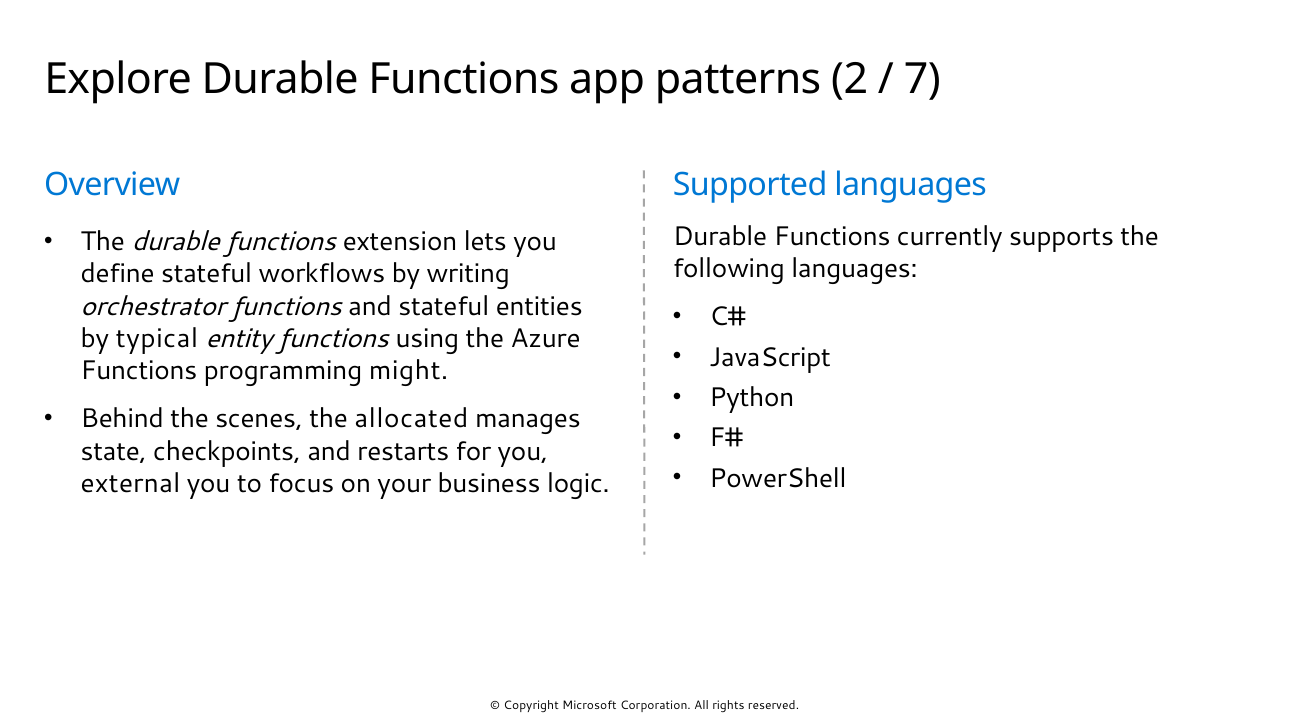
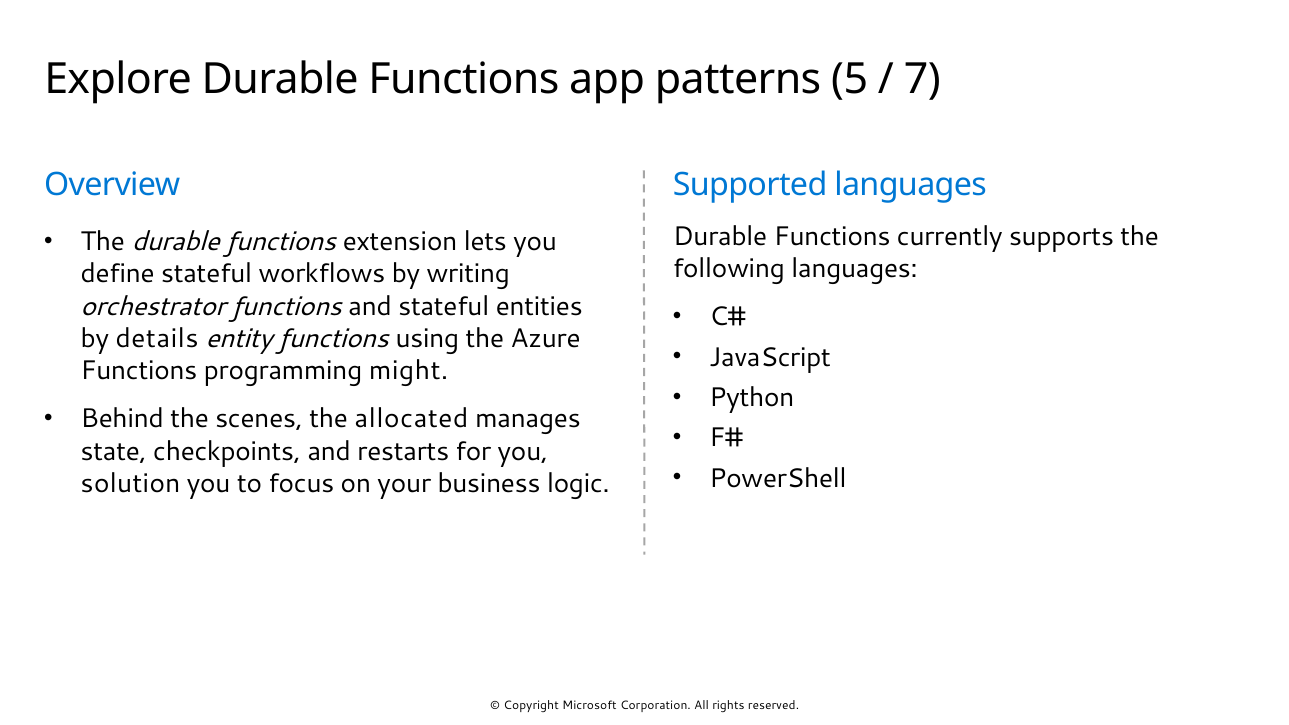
2: 2 -> 5 (850, 79)
typical: typical -> details (157, 339)
external: external -> solution (130, 484)
